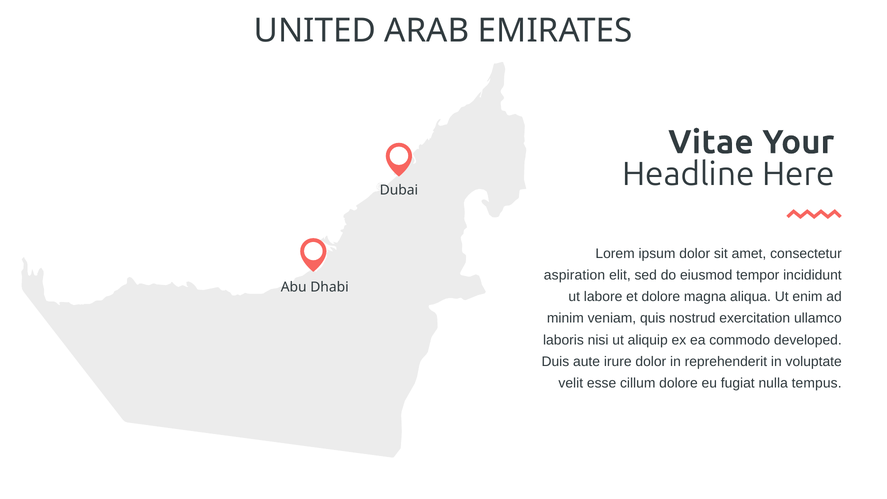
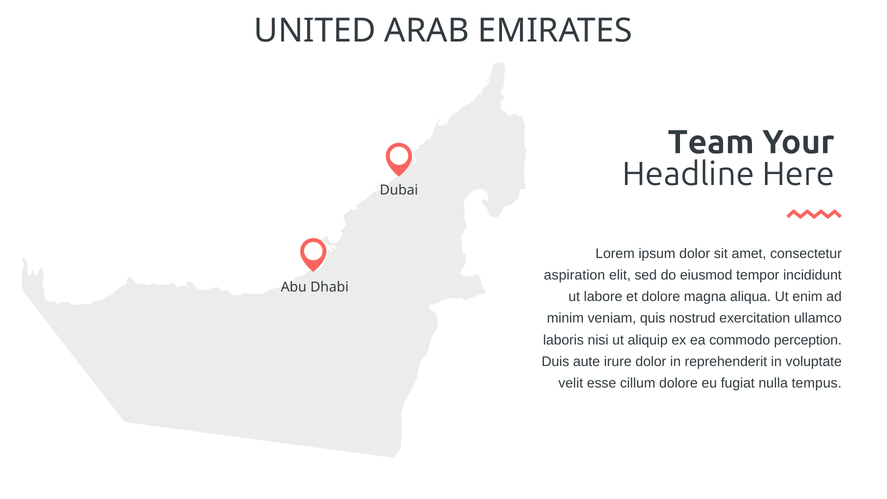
Vitae: Vitae -> Team (711, 142)
developed: developed -> perception (808, 340)
